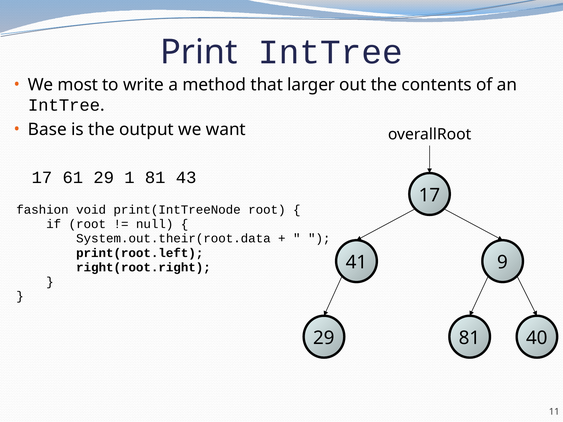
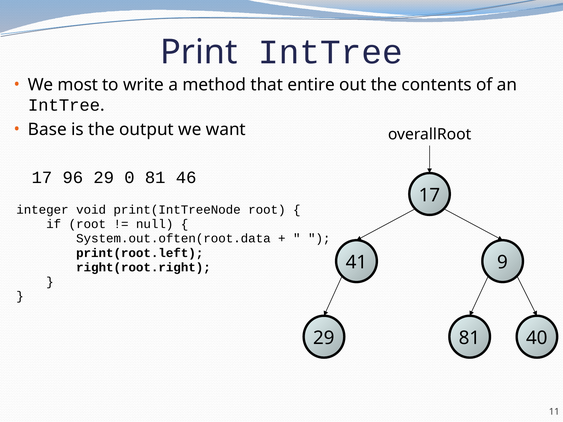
larger: larger -> entire (311, 85)
61: 61 -> 96 (73, 178)
1: 1 -> 0 (129, 178)
43: 43 -> 46 (186, 178)
fashion: fashion -> integer (42, 210)
System.out.their(root.data: System.out.their(root.data -> System.out.often(root.data (173, 239)
